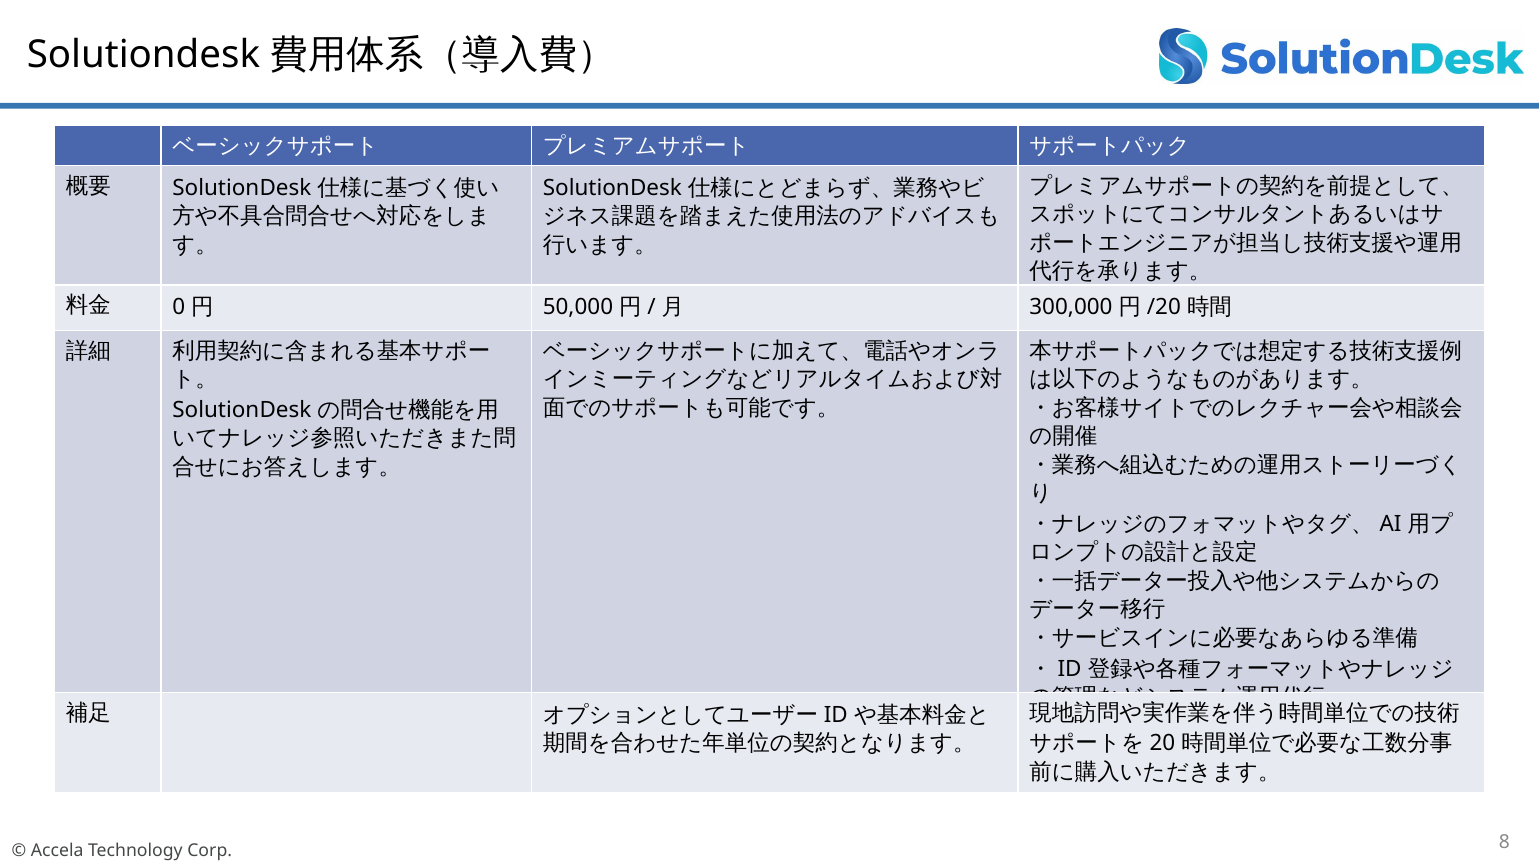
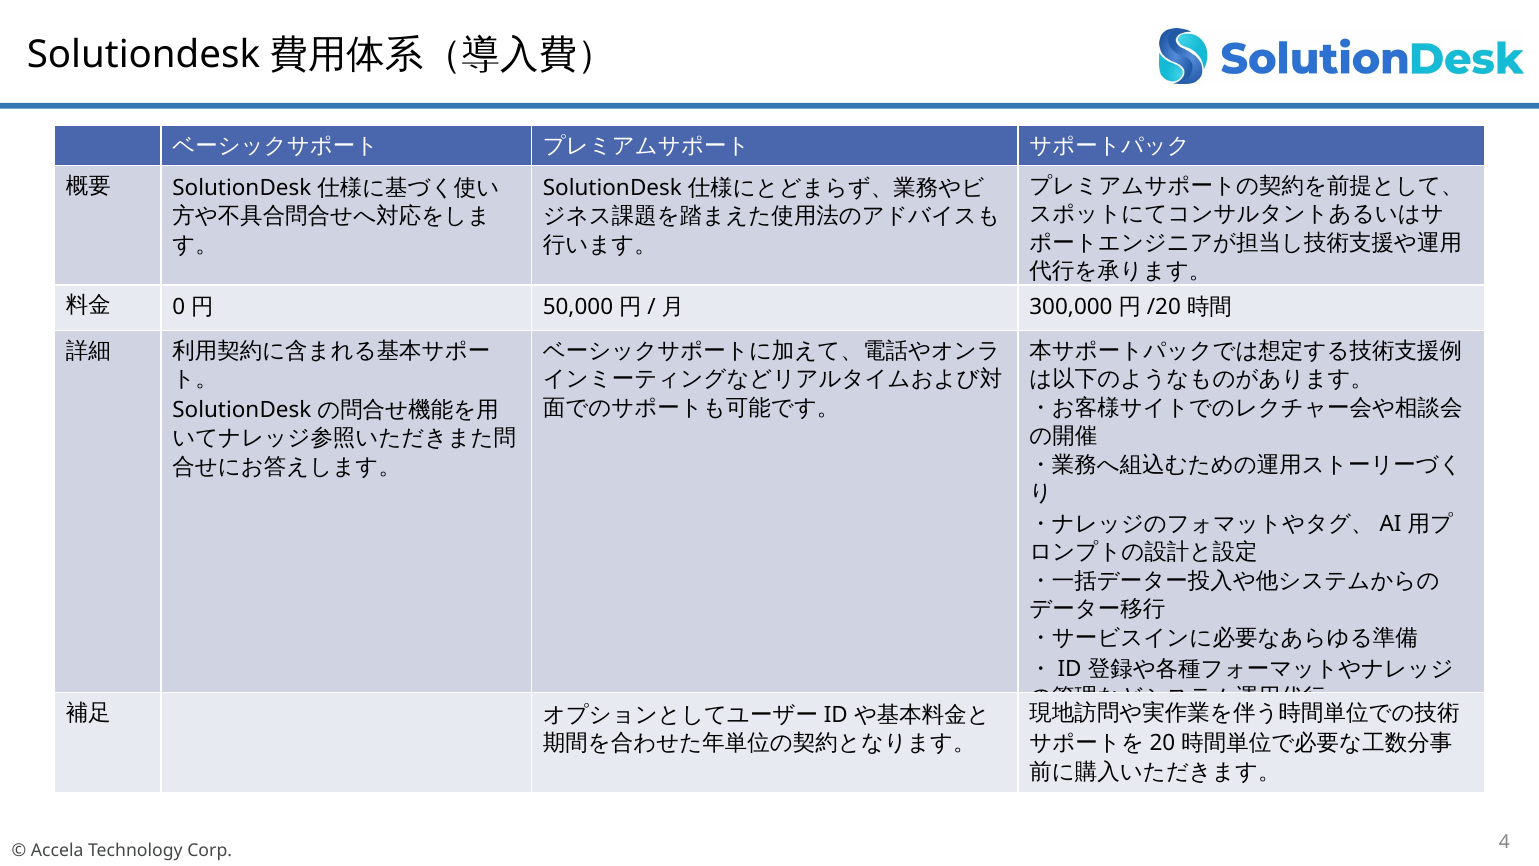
8: 8 -> 4 (1504, 842)
